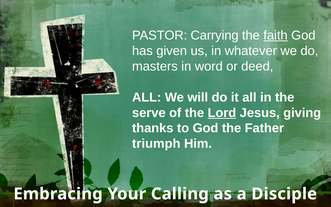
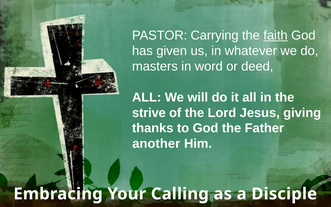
serve: serve -> strive (149, 113)
Lord underline: present -> none (222, 113)
triumph: triumph -> another (156, 144)
